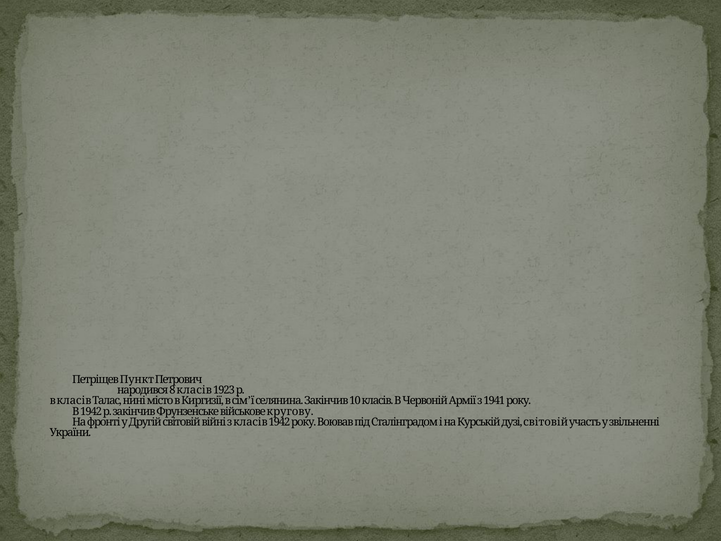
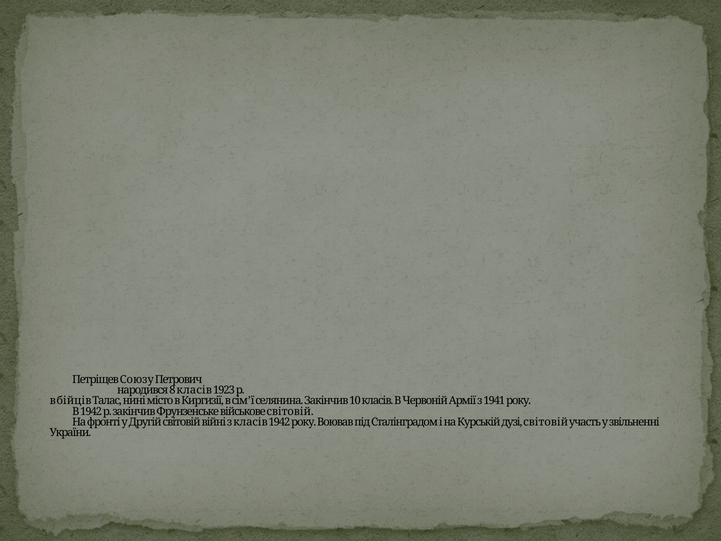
Пункт: Пункт -> Союзу (137, 379)
в класів: класів -> бійців (74, 401)
військове кругову: кругову -> світовій (290, 411)
